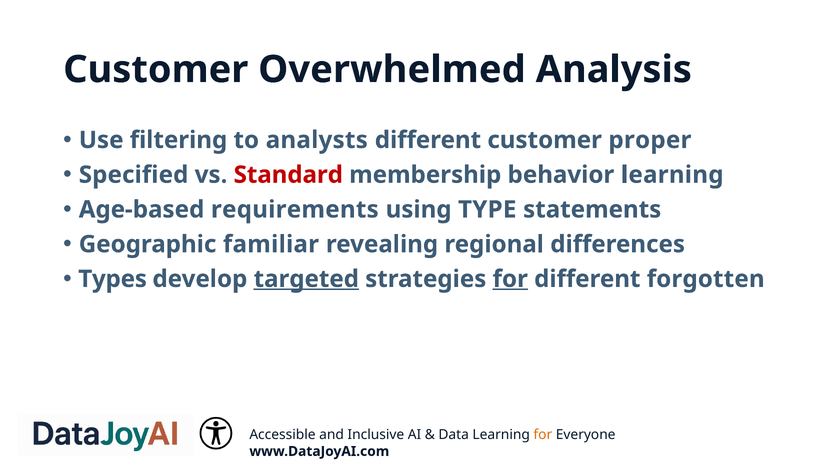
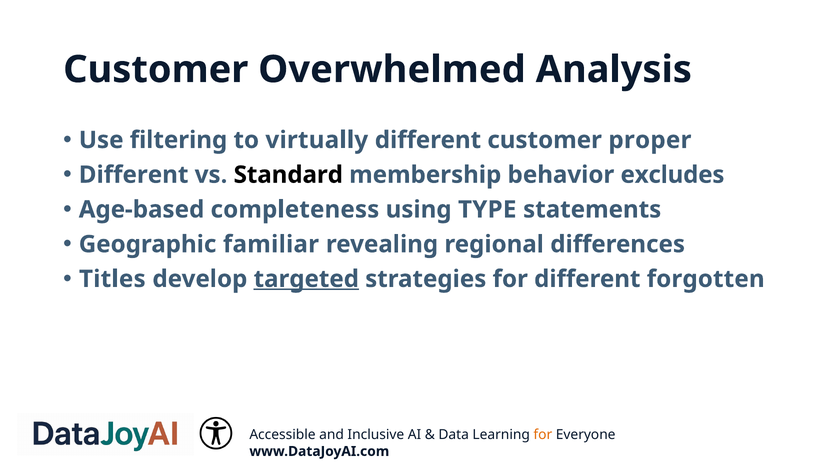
analysts: analysts -> virtually (317, 140)
Specified: Specified -> Different (134, 175)
Standard colour: red -> black (288, 175)
behavior learning: learning -> excludes (672, 175)
requirements: requirements -> completeness (295, 210)
Types: Types -> Titles (112, 279)
for underline: present -> none (510, 279)
